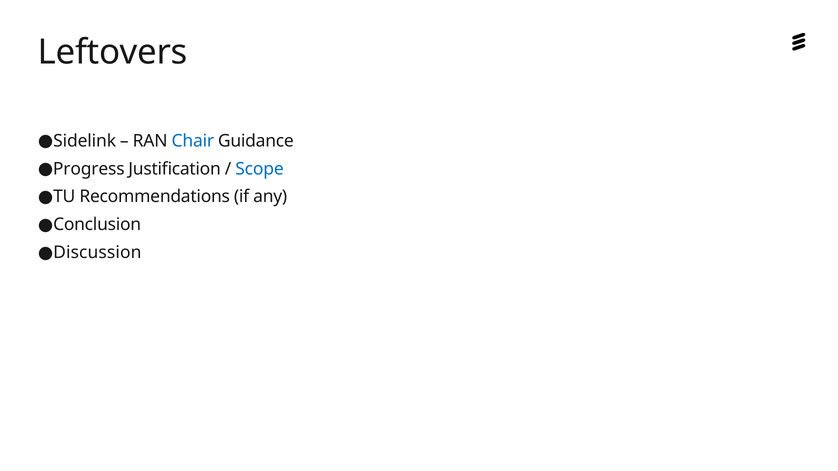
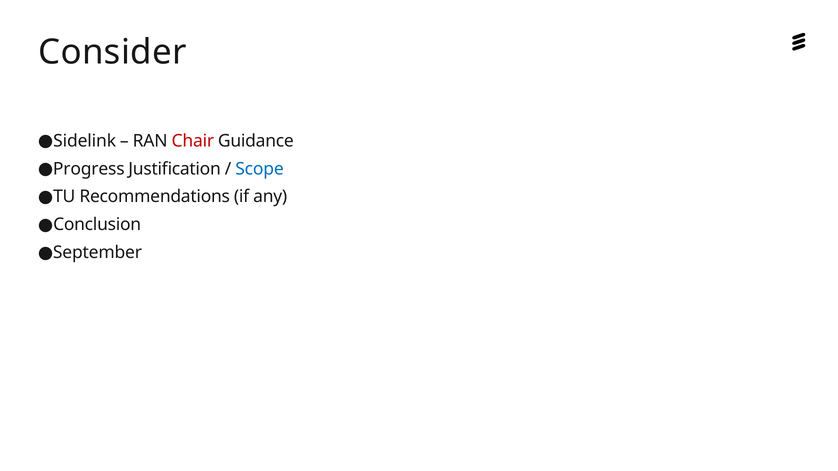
Leftovers: Leftovers -> Consider (112, 52)
Chair colour: blue -> red (193, 141)
Discussion: Discussion -> September (97, 253)
